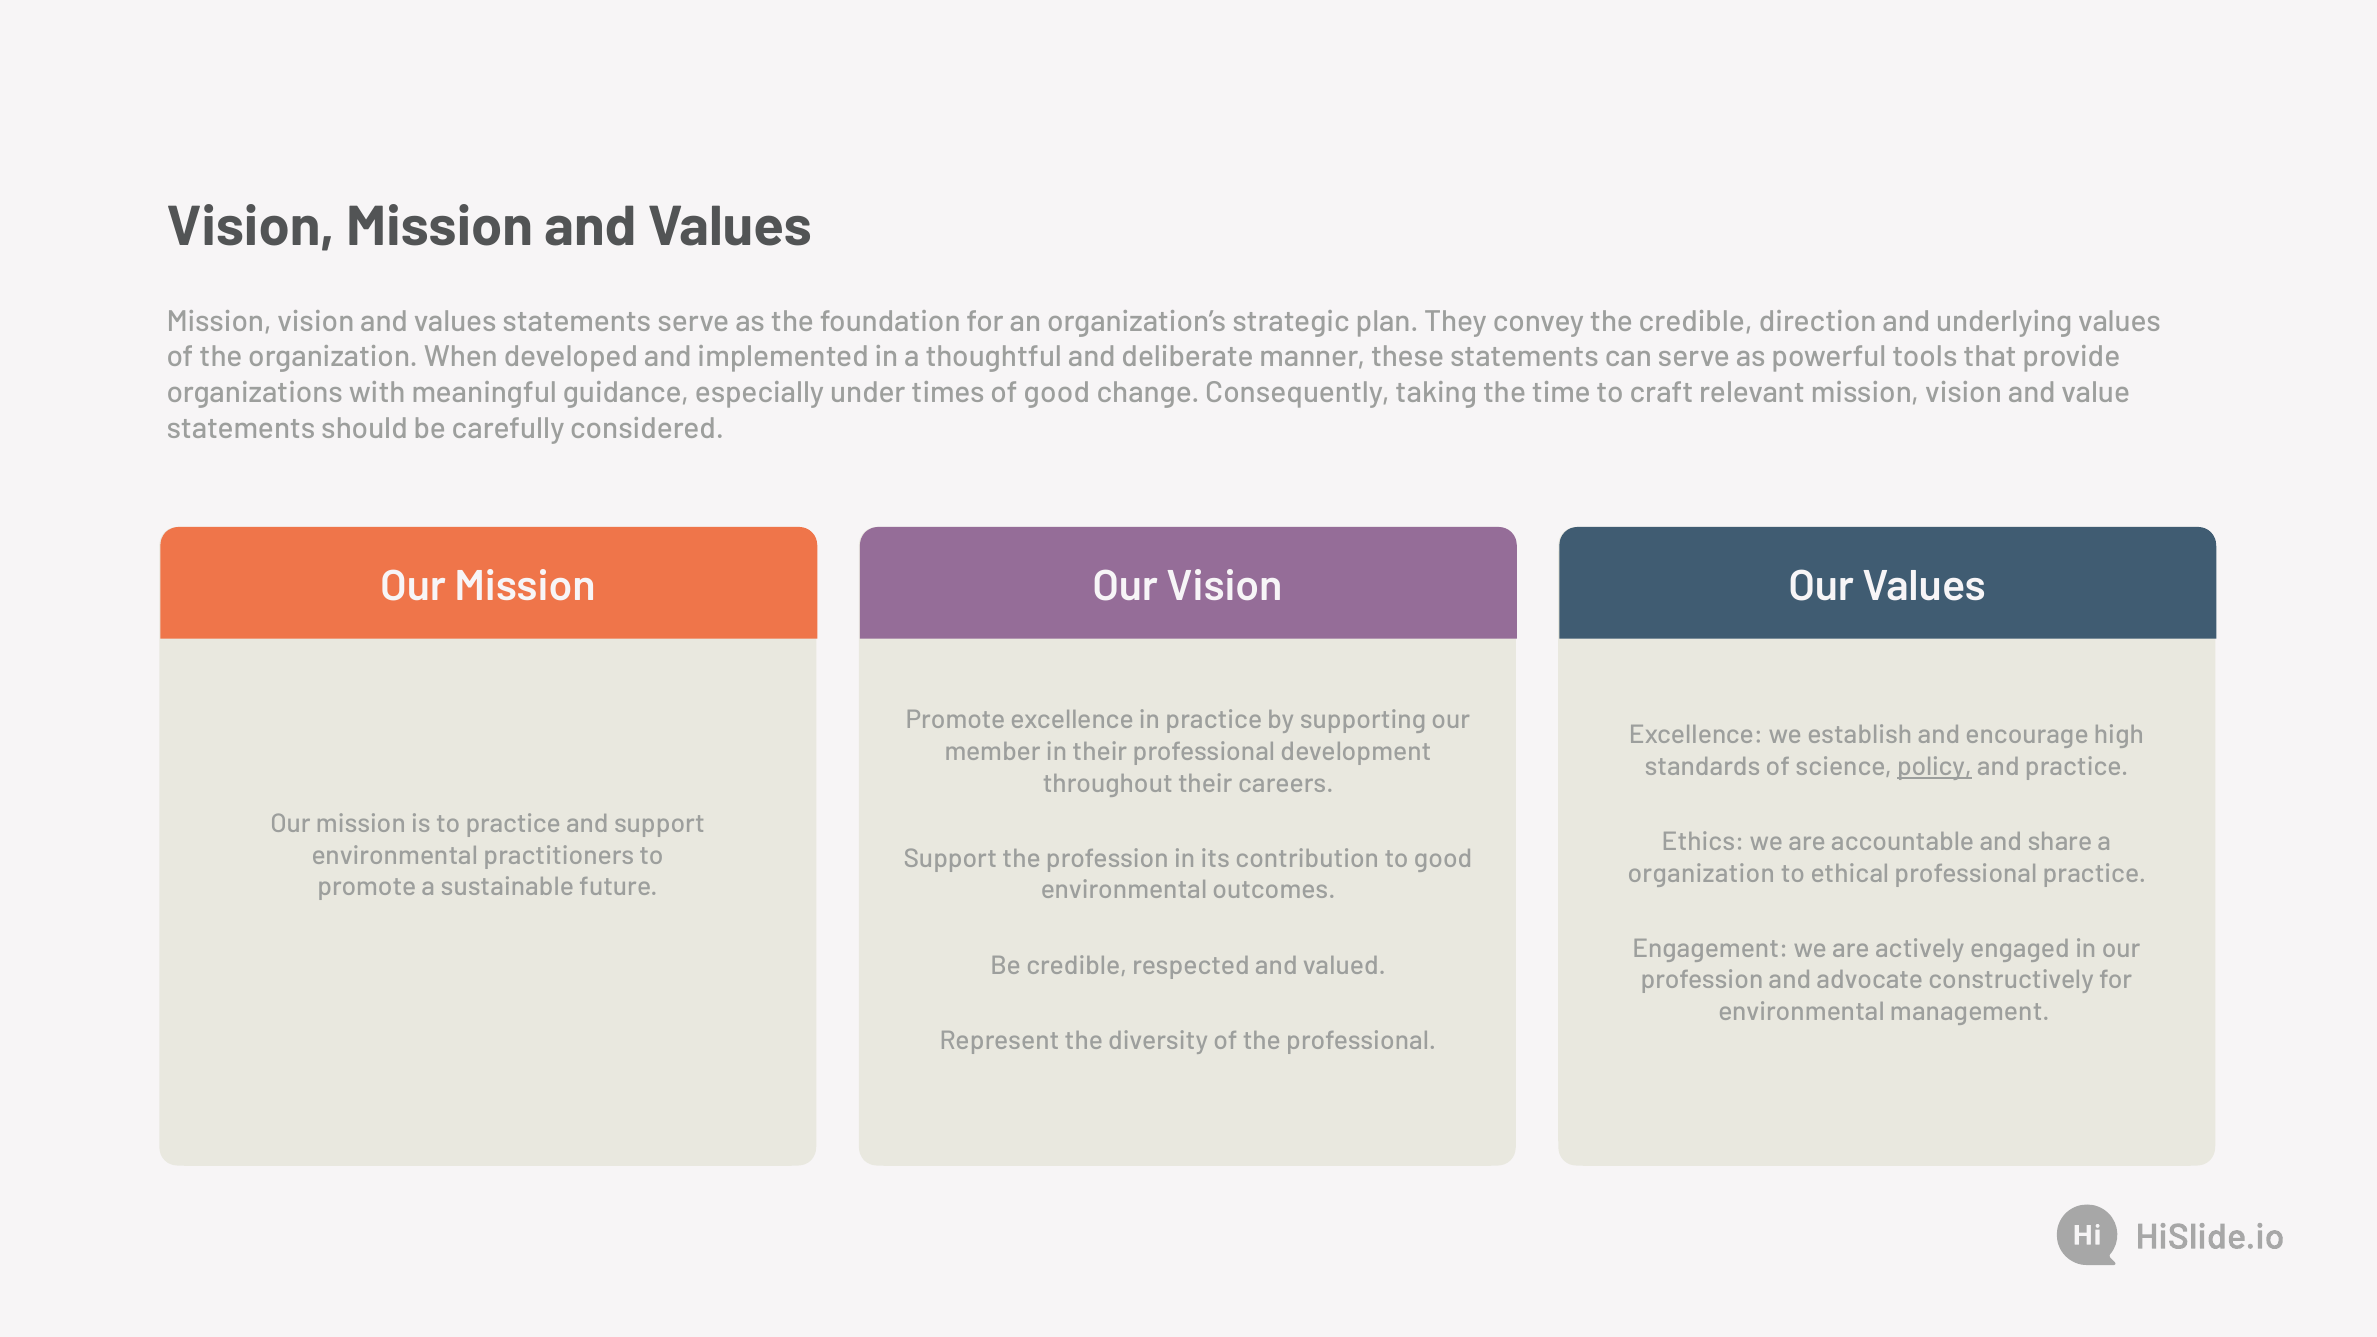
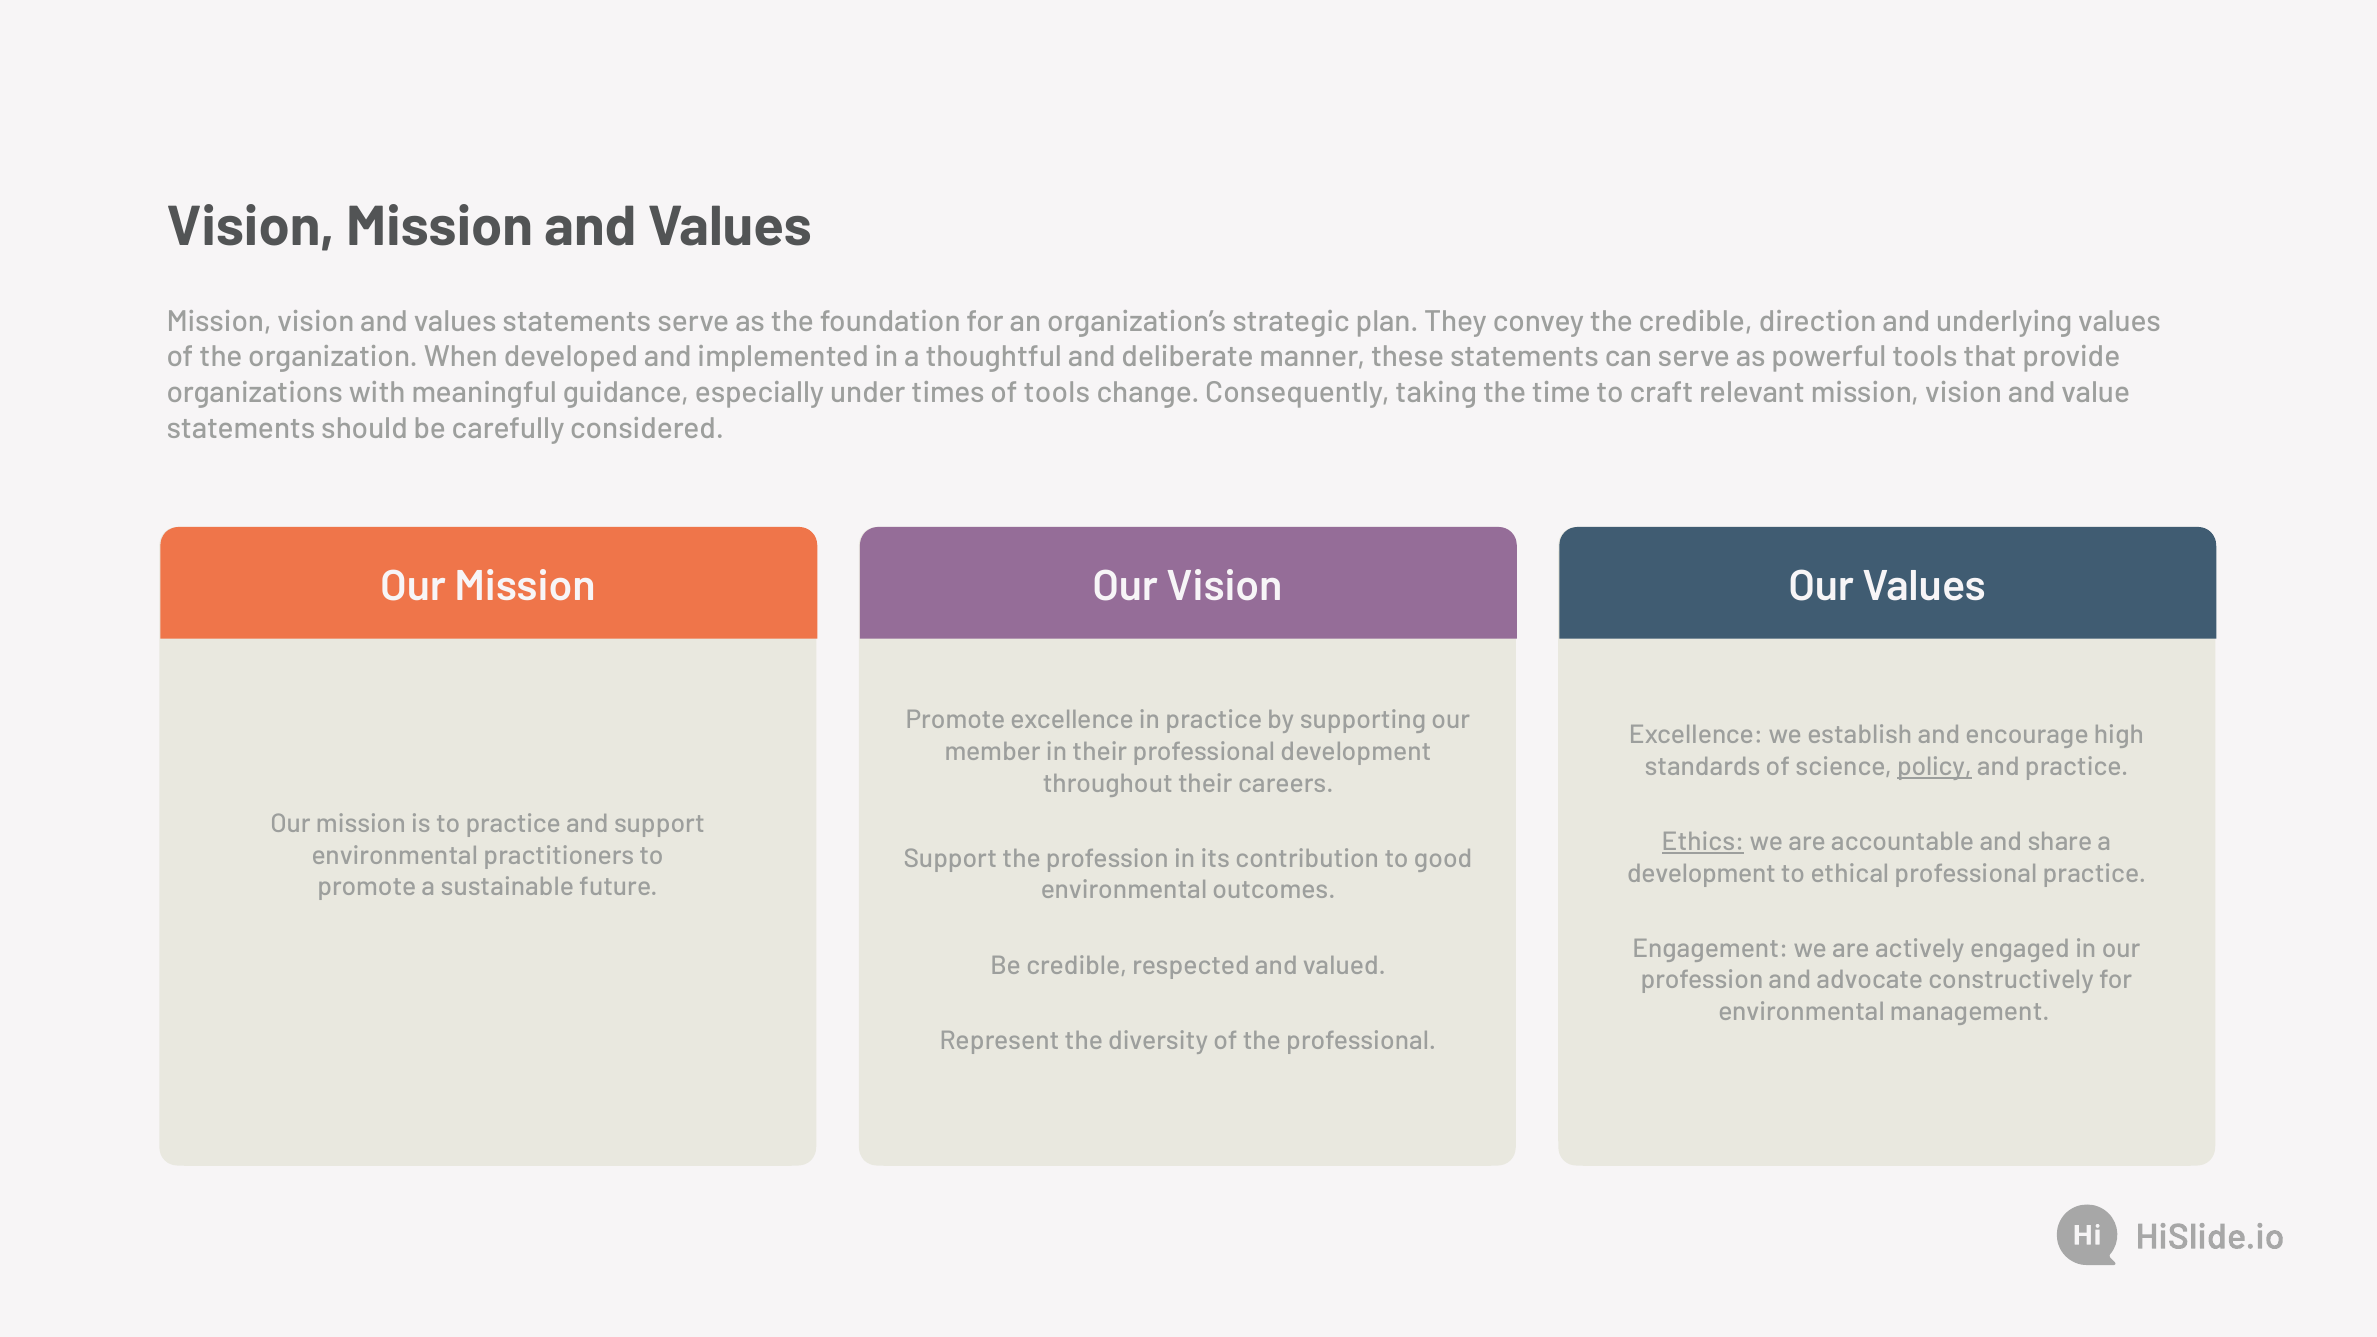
of good: good -> tools (1057, 393)
Ethics underline: none -> present (1703, 842)
organization: organization -> development (1701, 873)
